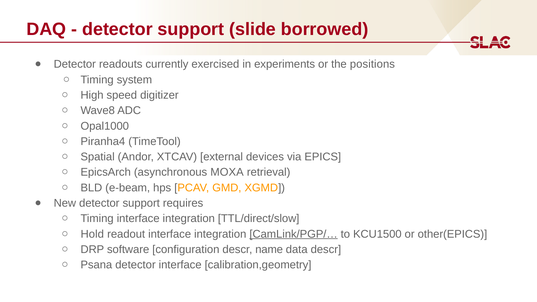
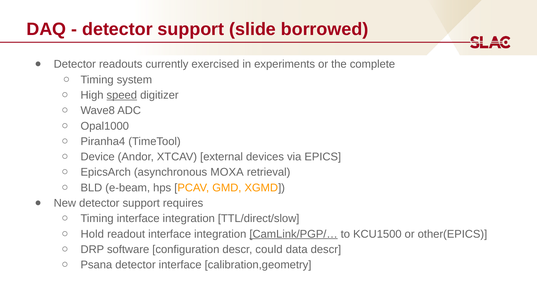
positions: positions -> complete (372, 64)
speed underline: none -> present (122, 95)
Spatial: Spatial -> Device (98, 157)
name: name -> could (269, 249)
